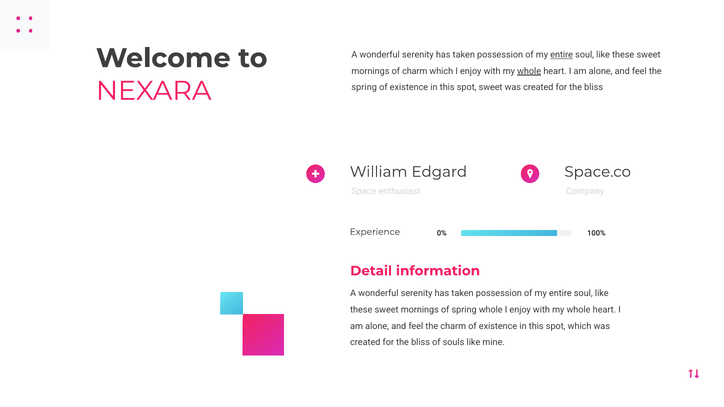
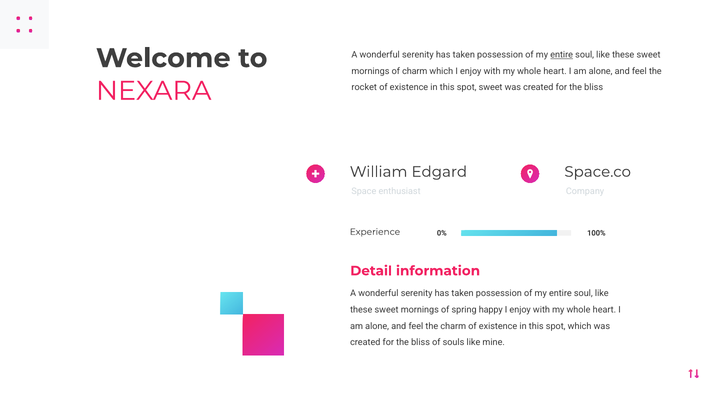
whole underline: present -> none (529, 71)
spring: spring -> rocket (364, 87)
spring whole: whole -> happy (491, 310)
